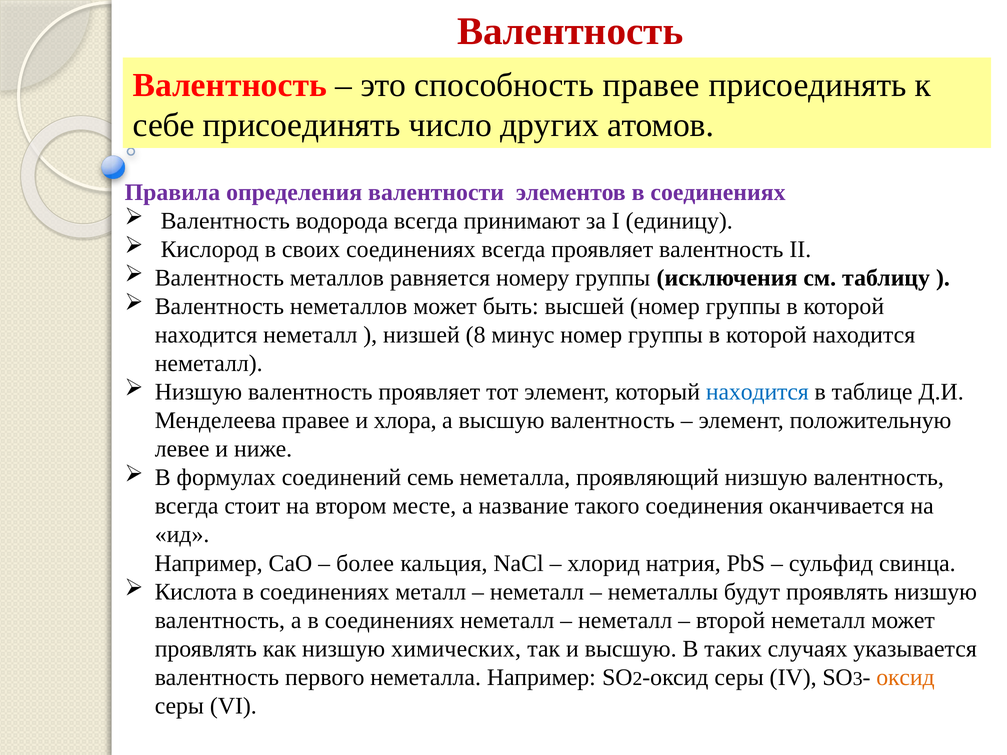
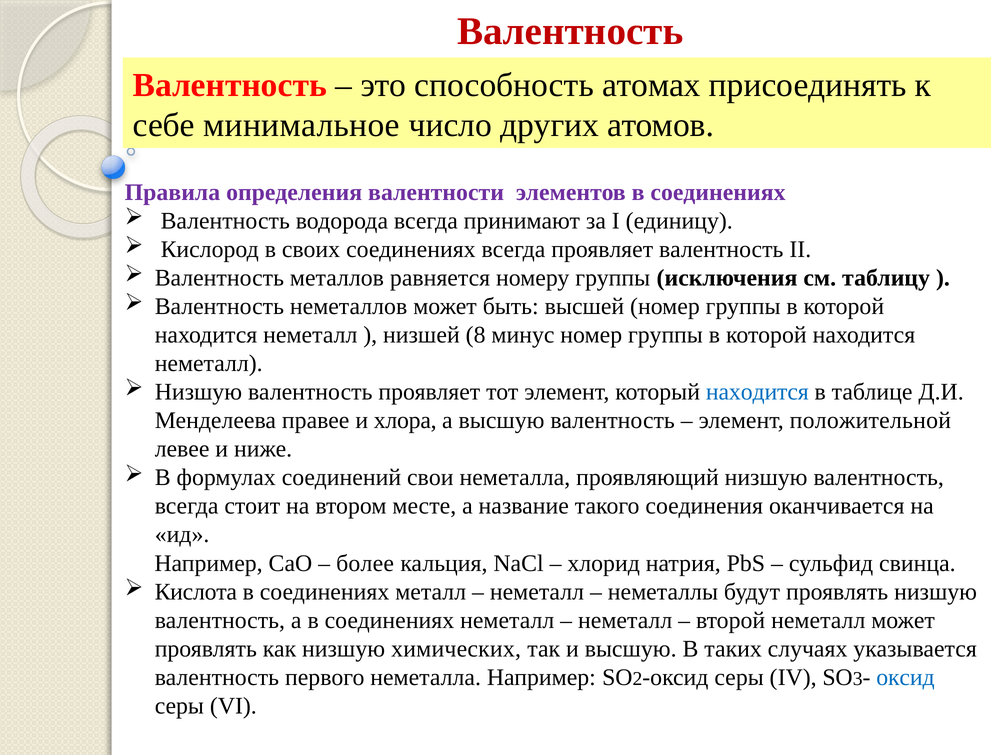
способность правее: правее -> атомах (651, 85)
себе присоединять: присоединять -> минимальное (301, 125)
положительную: положительную -> положительной (870, 421)
семь: семь -> свои (430, 478)
оксид colour: orange -> blue (905, 678)
